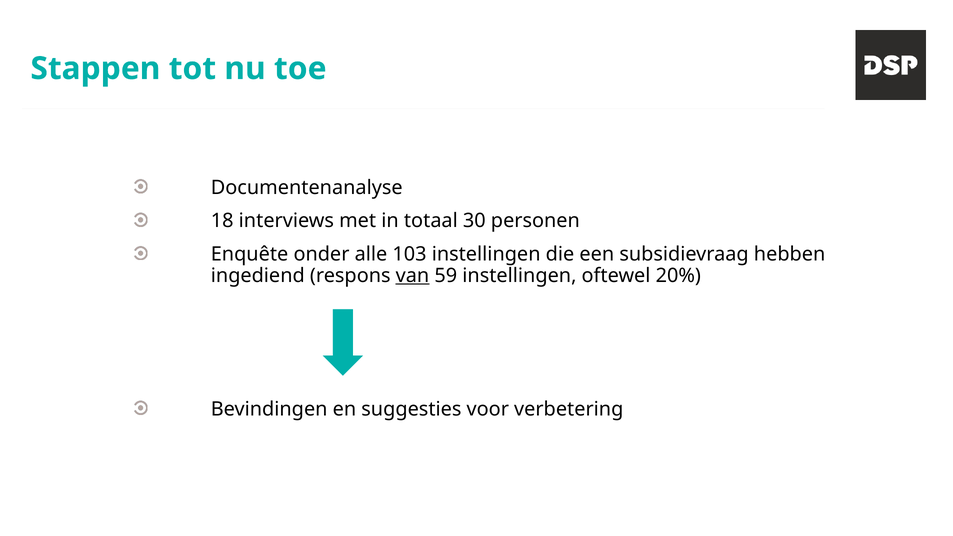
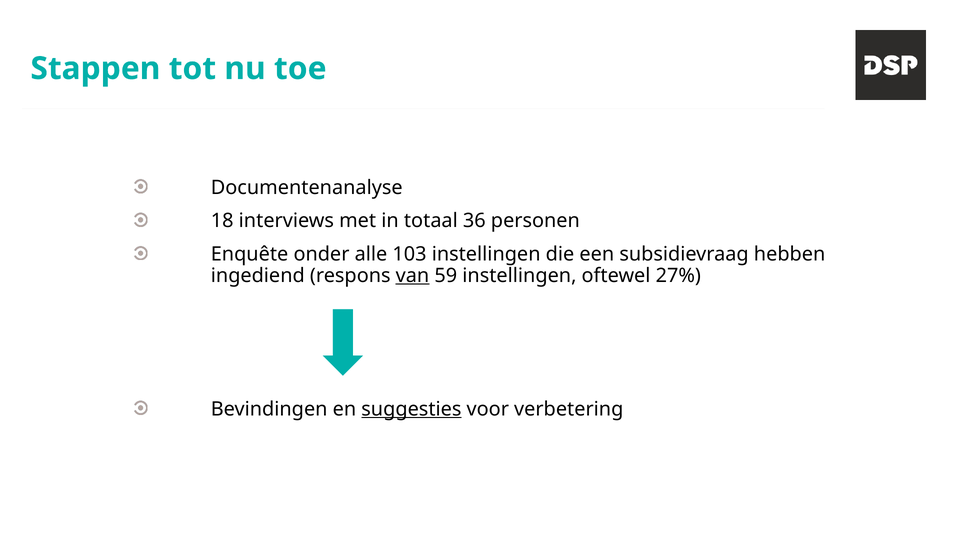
30: 30 -> 36 (474, 221)
20%: 20% -> 27% (678, 276)
suggesties underline: none -> present (411, 409)
